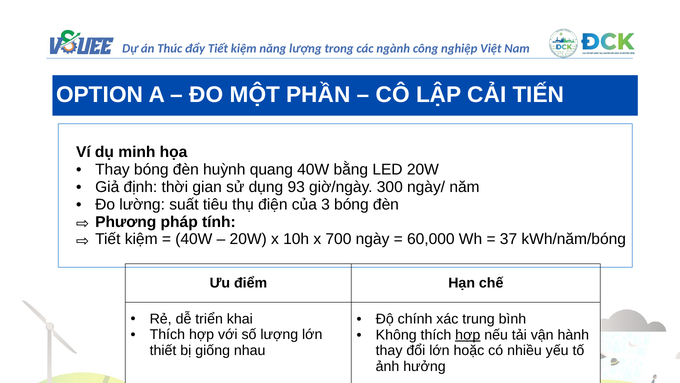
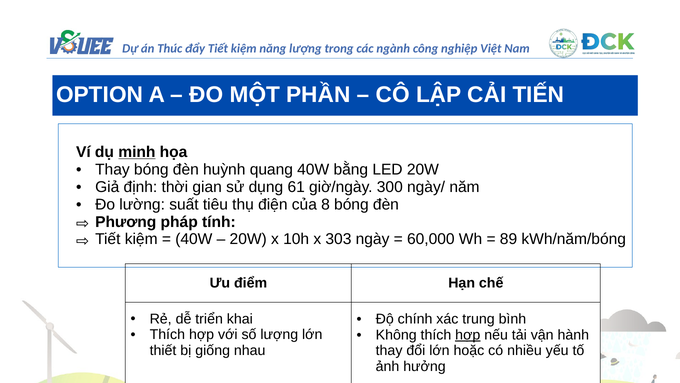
minh underline: none -> present (137, 152)
93: 93 -> 61 (296, 187)
3: 3 -> 8 (325, 204)
700: 700 -> 303 (338, 239)
37: 37 -> 89 (509, 239)
